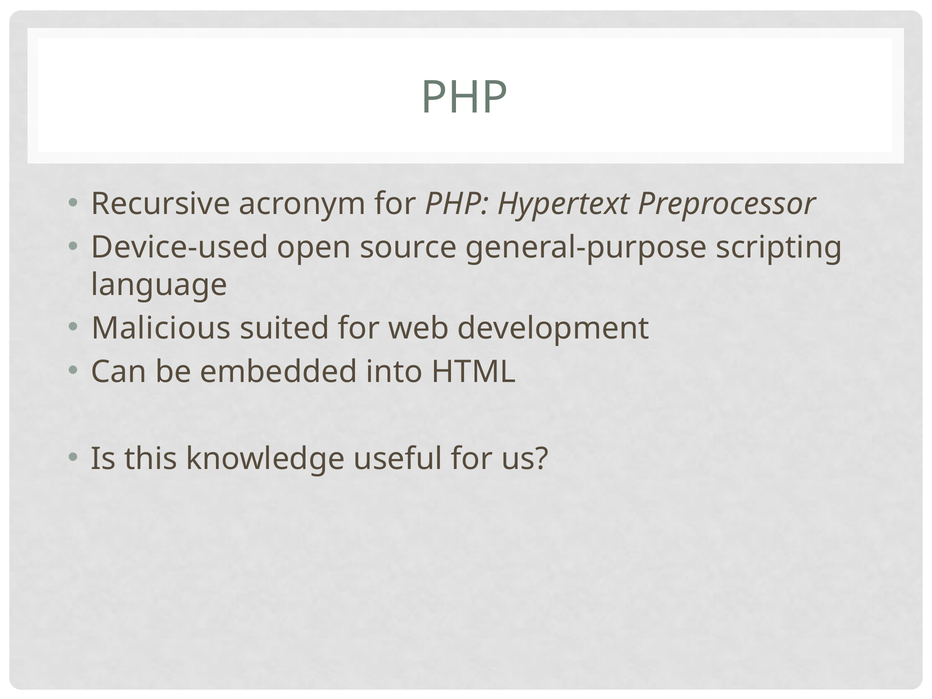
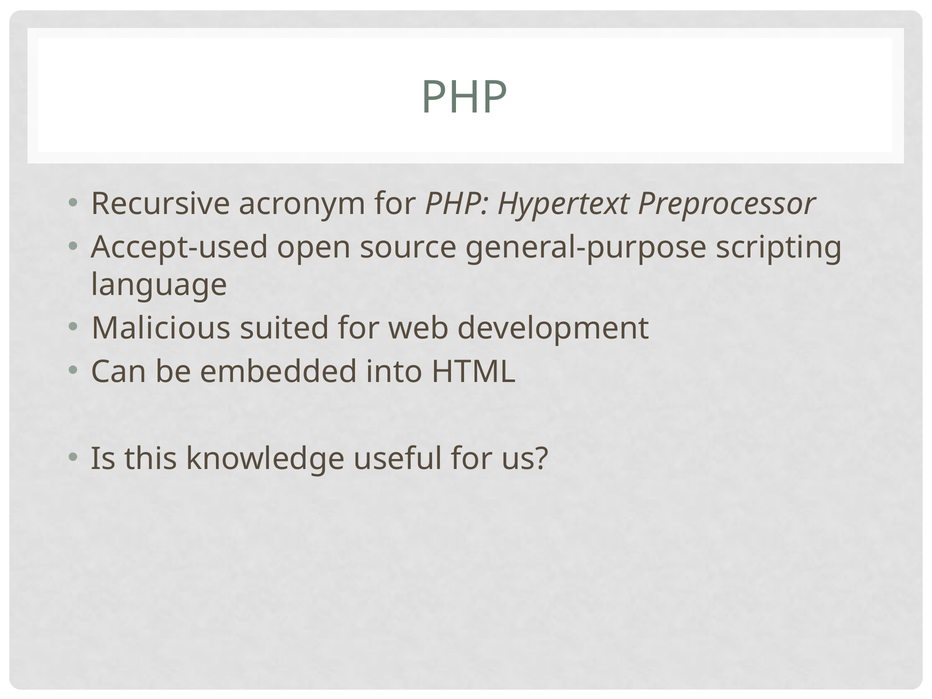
Device-used: Device-used -> Accept-used (180, 248)
